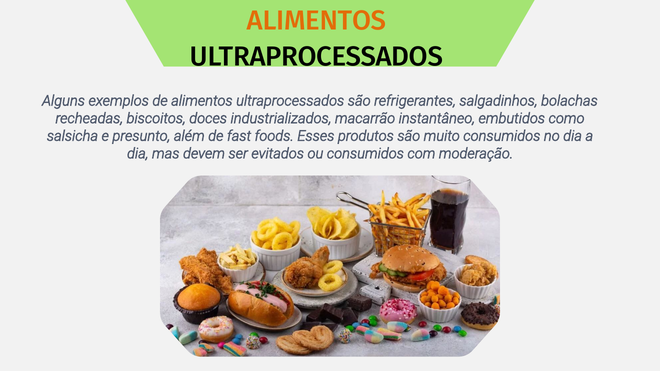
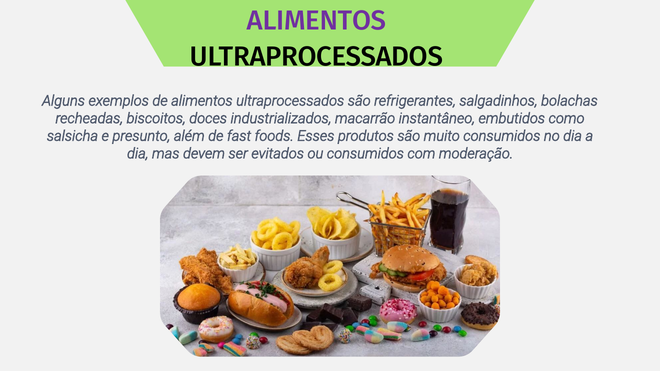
ALIMENTOS colour: orange -> purple (317, 21)
